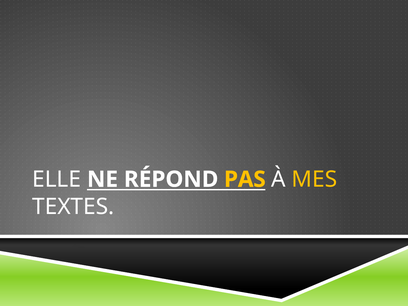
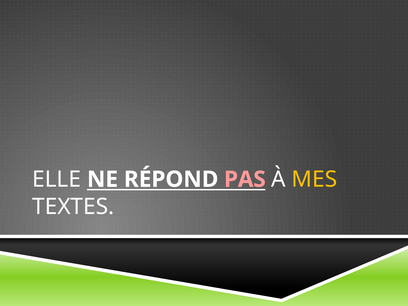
PAS colour: yellow -> pink (245, 179)
